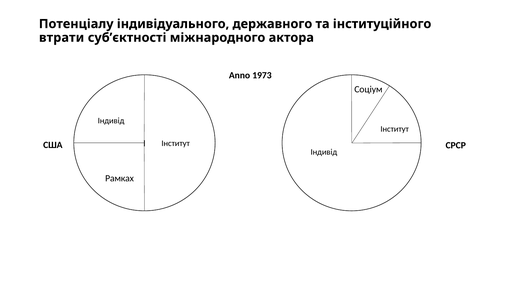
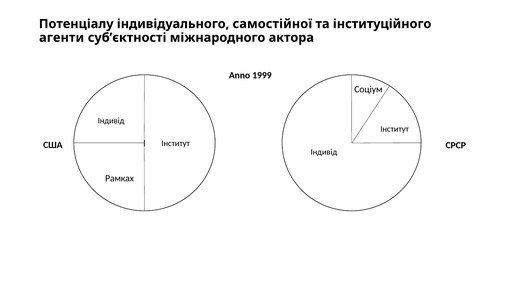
державного: державного -> самостійної (272, 24)
втрати: втрати -> агенти (62, 38)
1973: 1973 -> 1999 (262, 75)
